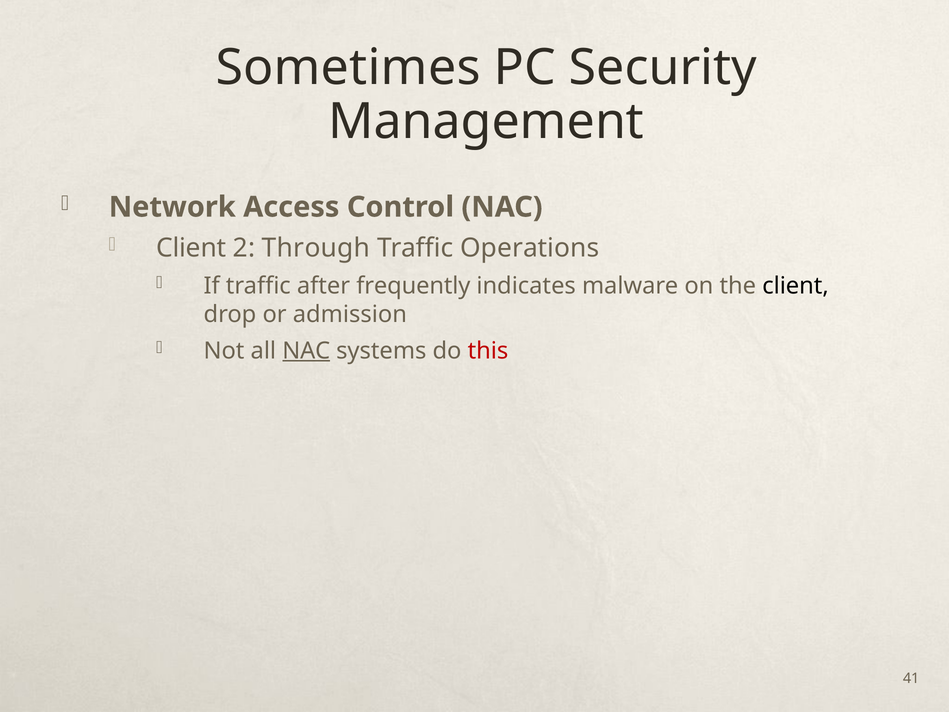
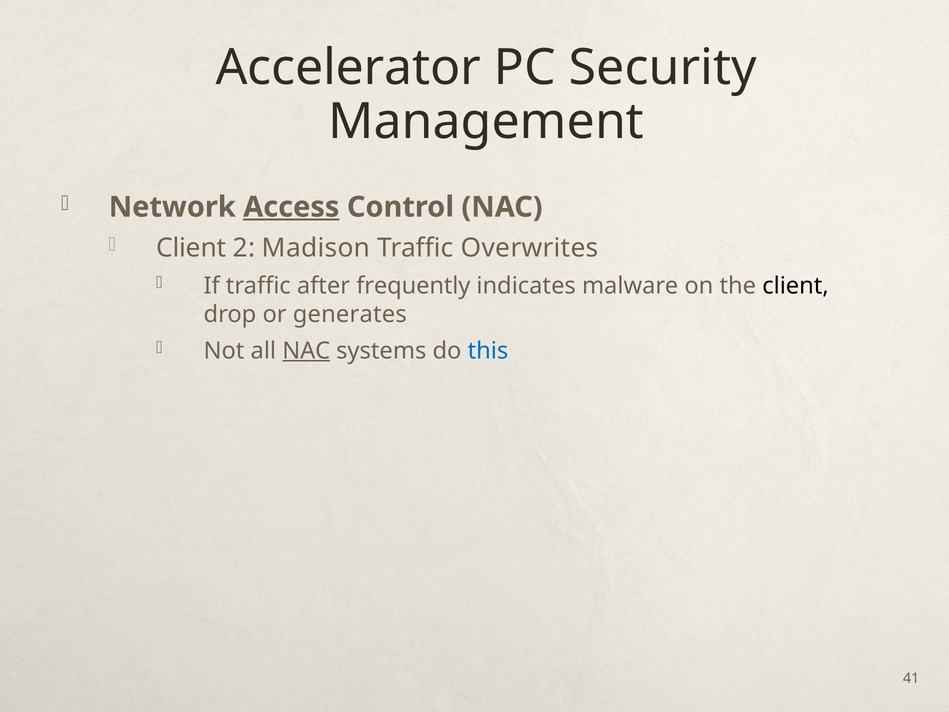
Sometimes: Sometimes -> Accelerator (348, 68)
Access underline: none -> present (291, 207)
Through: Through -> Madison (316, 248)
Operations: Operations -> Overwrites (530, 248)
admission: admission -> generates (350, 314)
this colour: red -> blue (488, 351)
